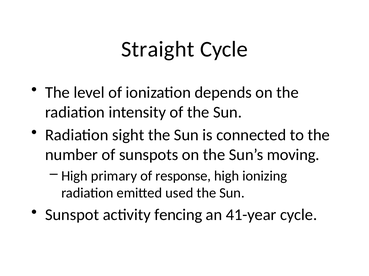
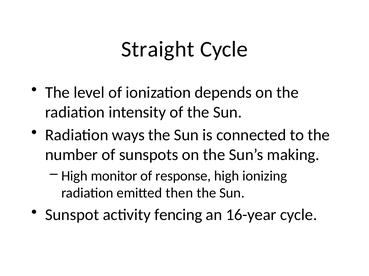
sight: sight -> ways (128, 135)
moving: moving -> making (293, 155)
primary: primary -> monitor (114, 176)
used: used -> then (179, 193)
41-year: 41-year -> 16-year (251, 215)
